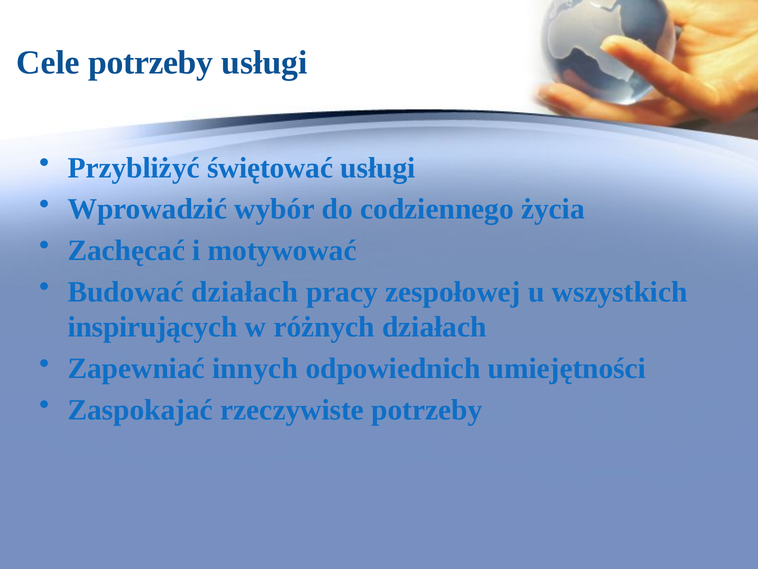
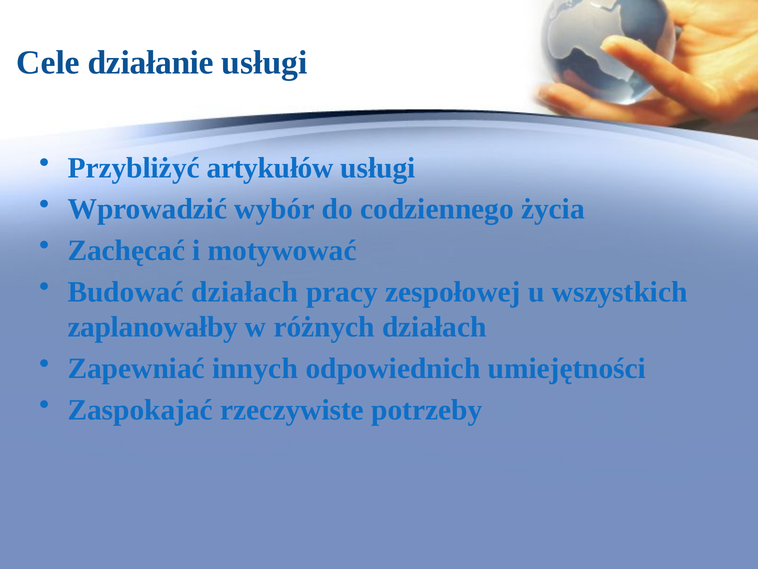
Cele potrzeby: potrzeby -> działanie (151, 62)
świętować: świętować -> artykułów (270, 168)
inspirujących: inspirujących -> zaplanowałby (153, 327)
